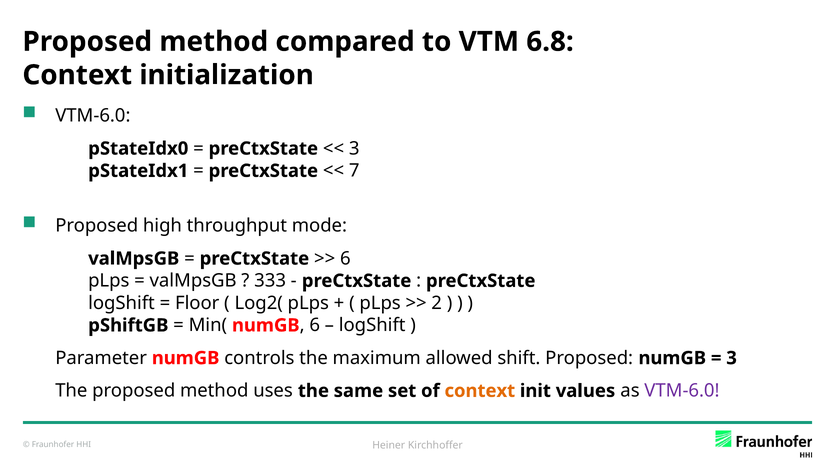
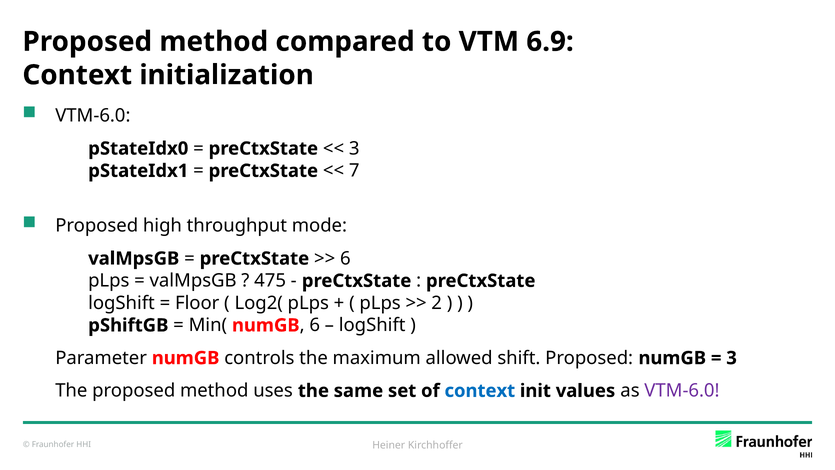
6.8: 6.8 -> 6.9 (550, 42)
333: 333 -> 475 (270, 281)
context colour: orange -> blue (480, 391)
